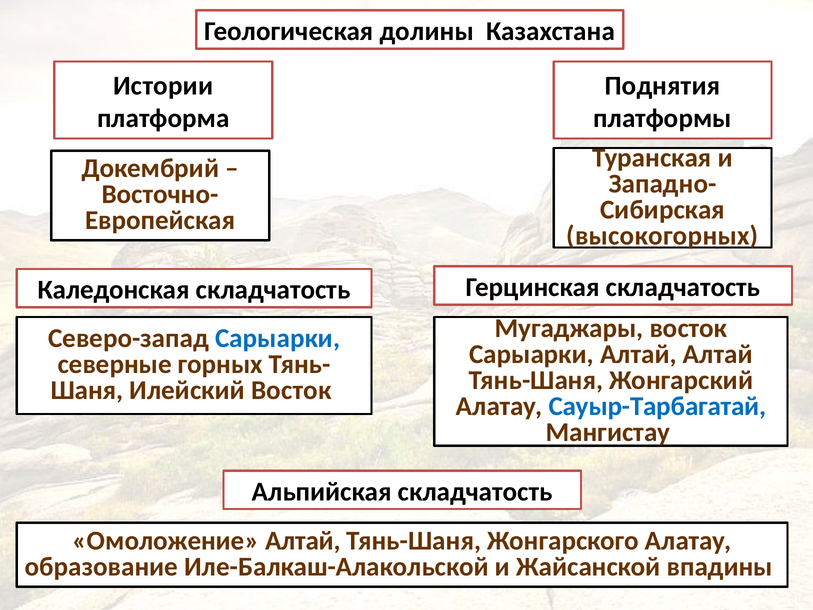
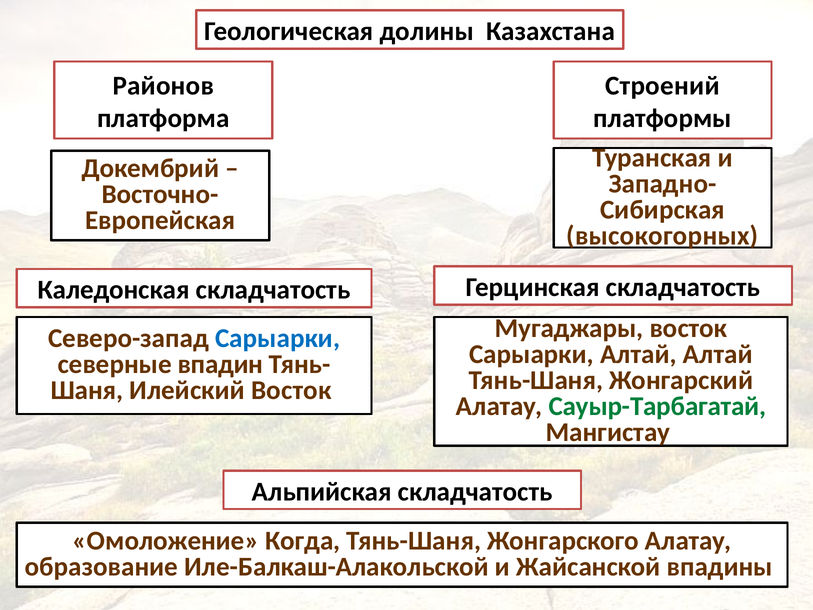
Истории: Истории -> Районов (163, 86)
Поднятия: Поднятия -> Строений (662, 86)
горных: горных -> впадин (220, 364)
Сауыр-Тарбагатай colour: blue -> green (657, 406)
Омоложение Алтай: Алтай -> Когда (303, 540)
